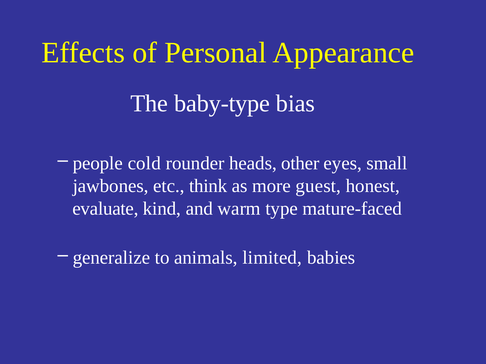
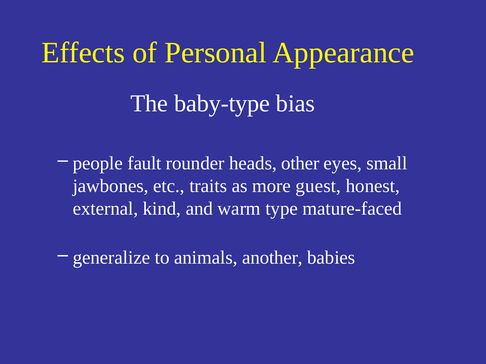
cold: cold -> fault (144, 163)
think: think -> traits (208, 186)
evaluate: evaluate -> external (105, 209)
limited: limited -> another (272, 258)
